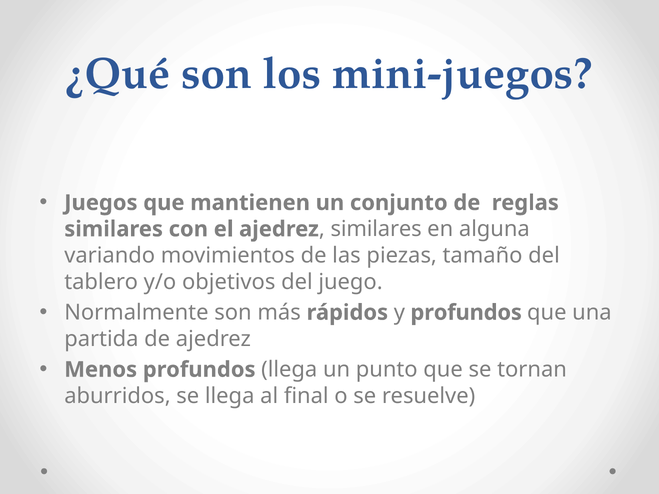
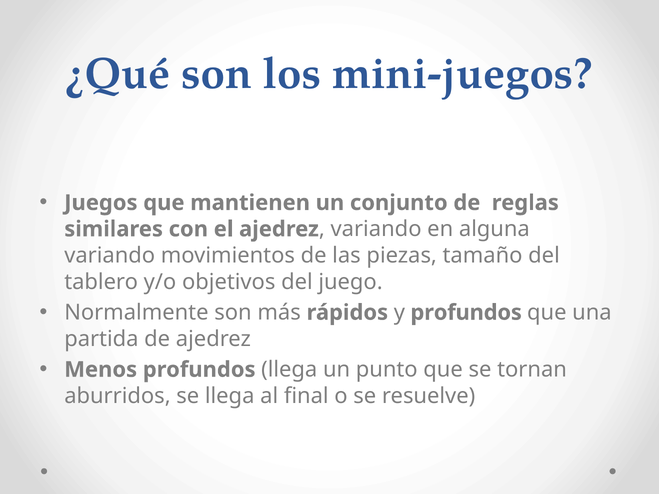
similares: similares -> variando (376, 229)
